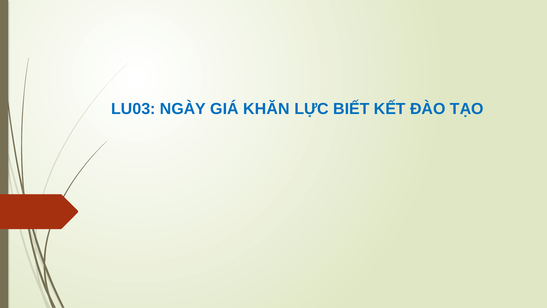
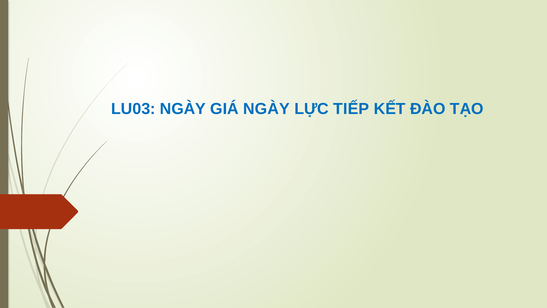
GIÁ KHĂN: KHĂN -> NGÀY (266, 109)
BIẾT: BIẾT -> TIẾP (351, 109)
